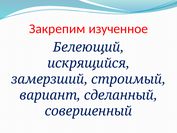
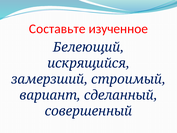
Закрепим: Закрепим -> Составьте (57, 29)
